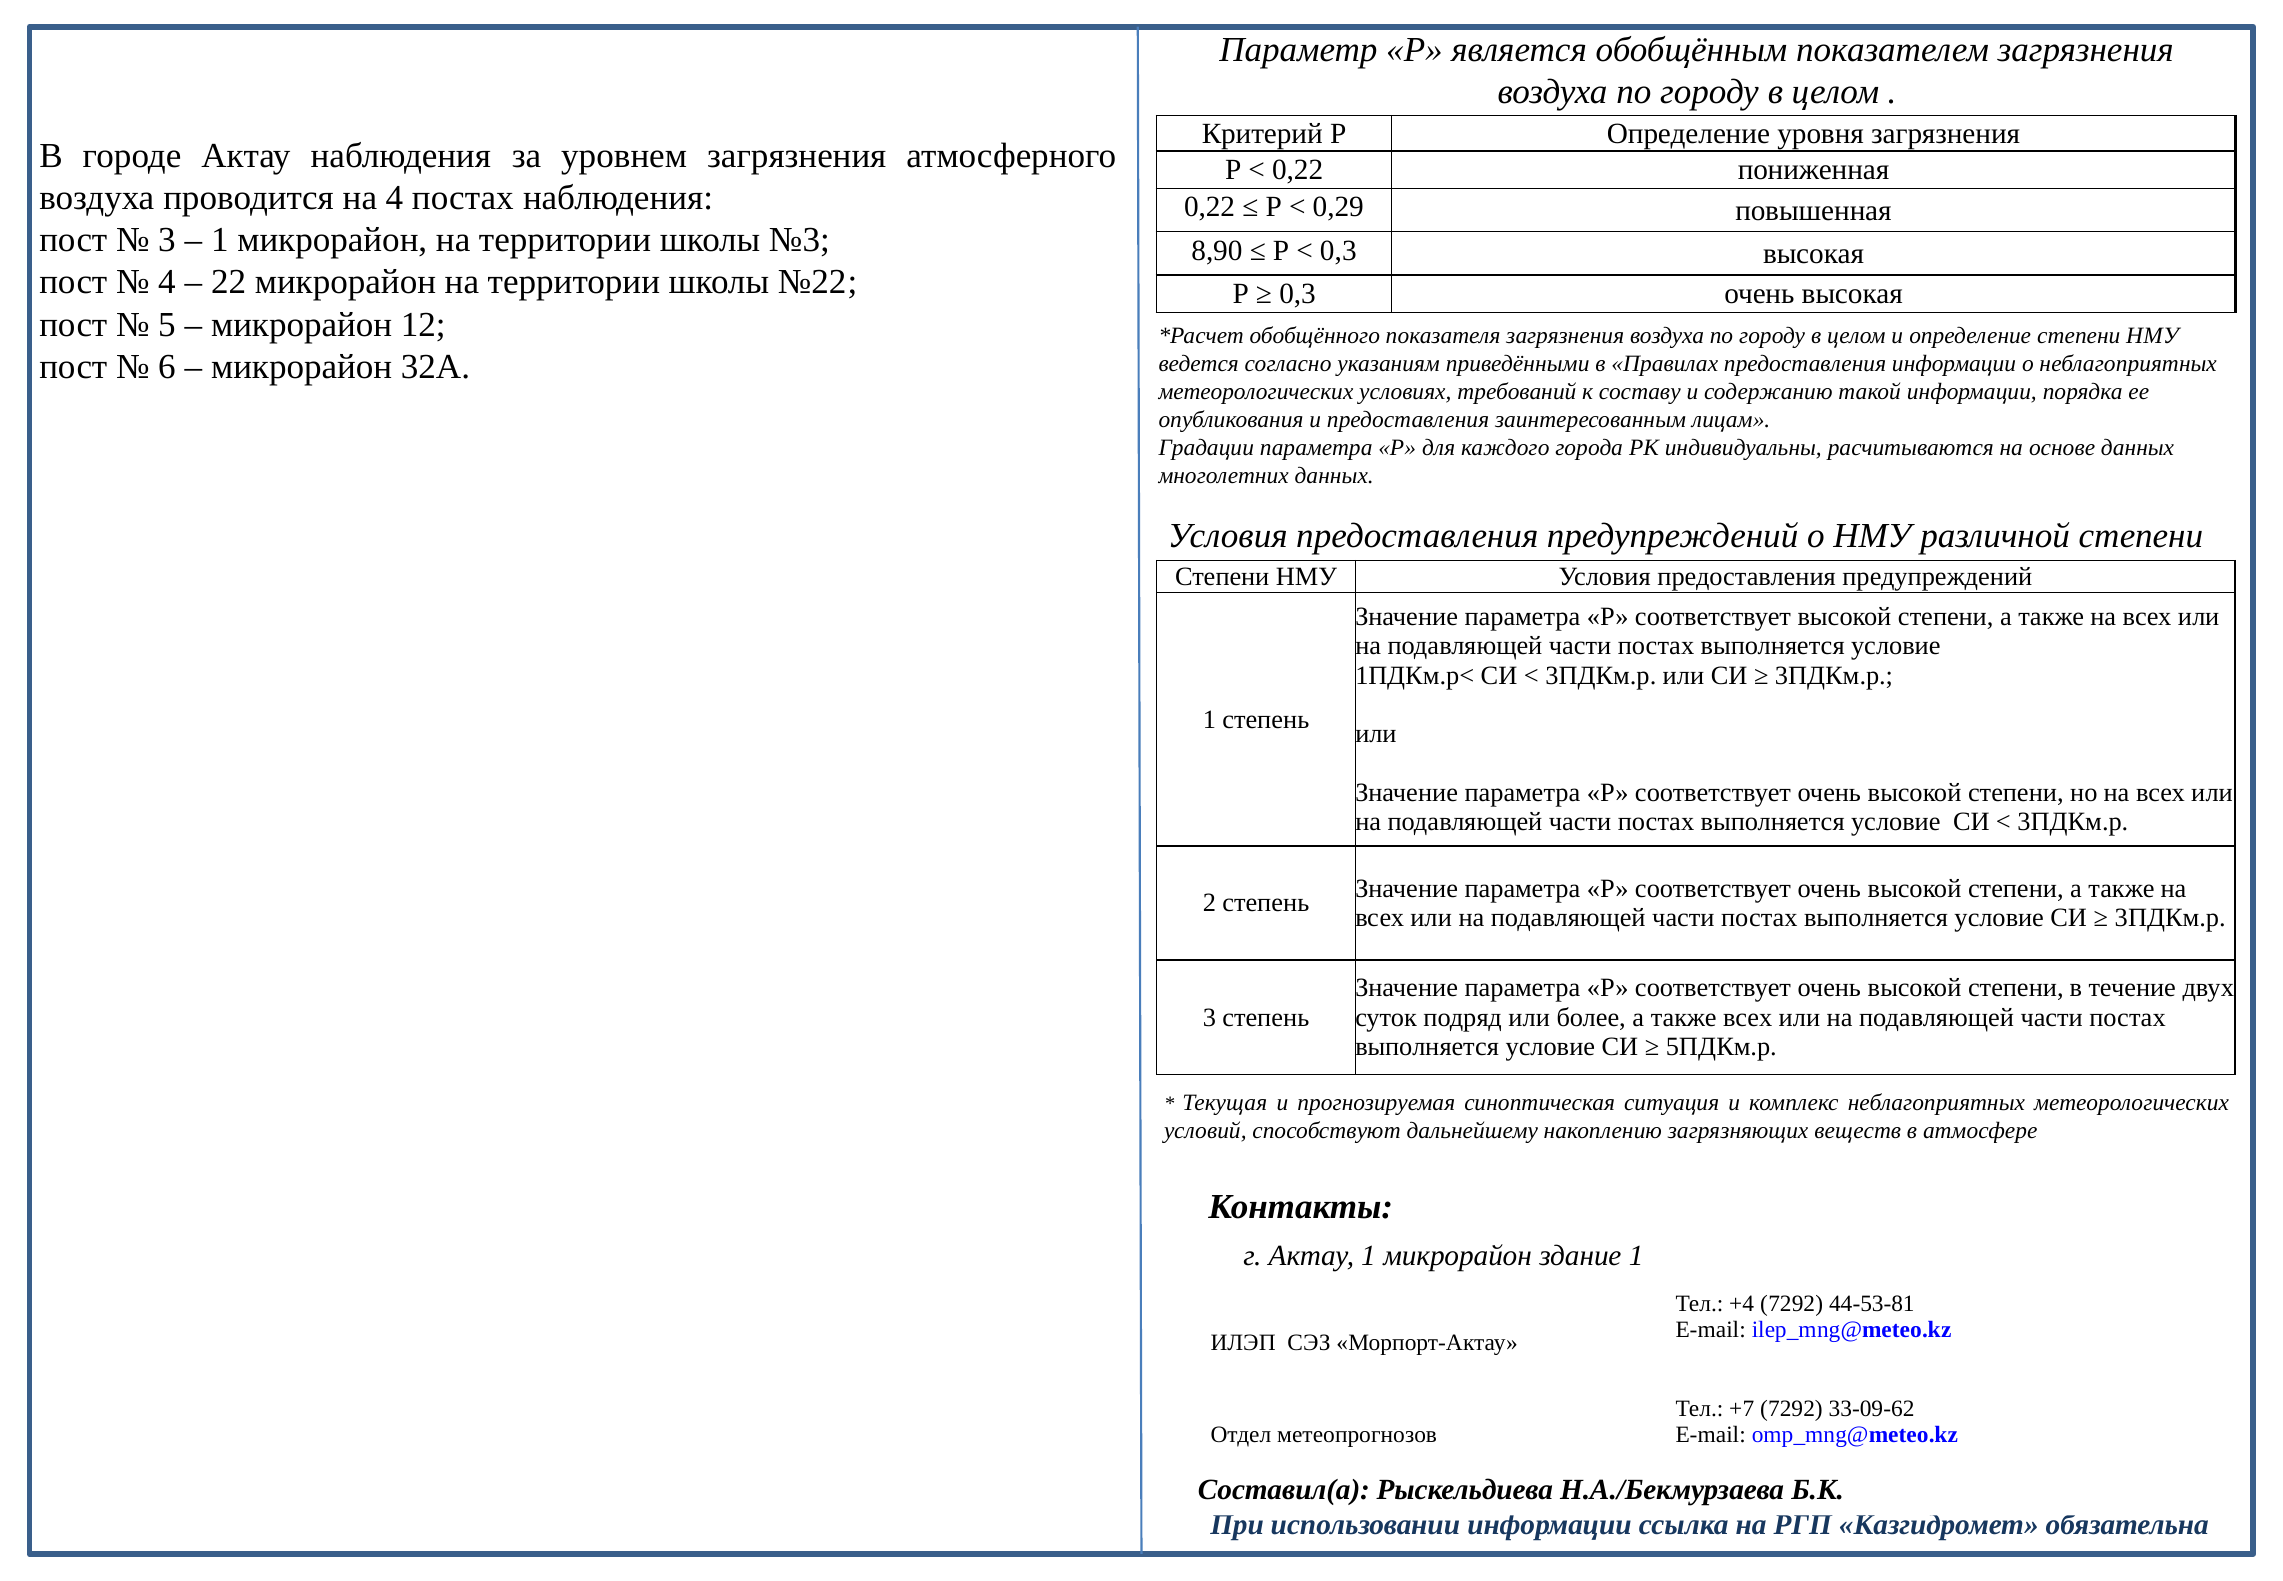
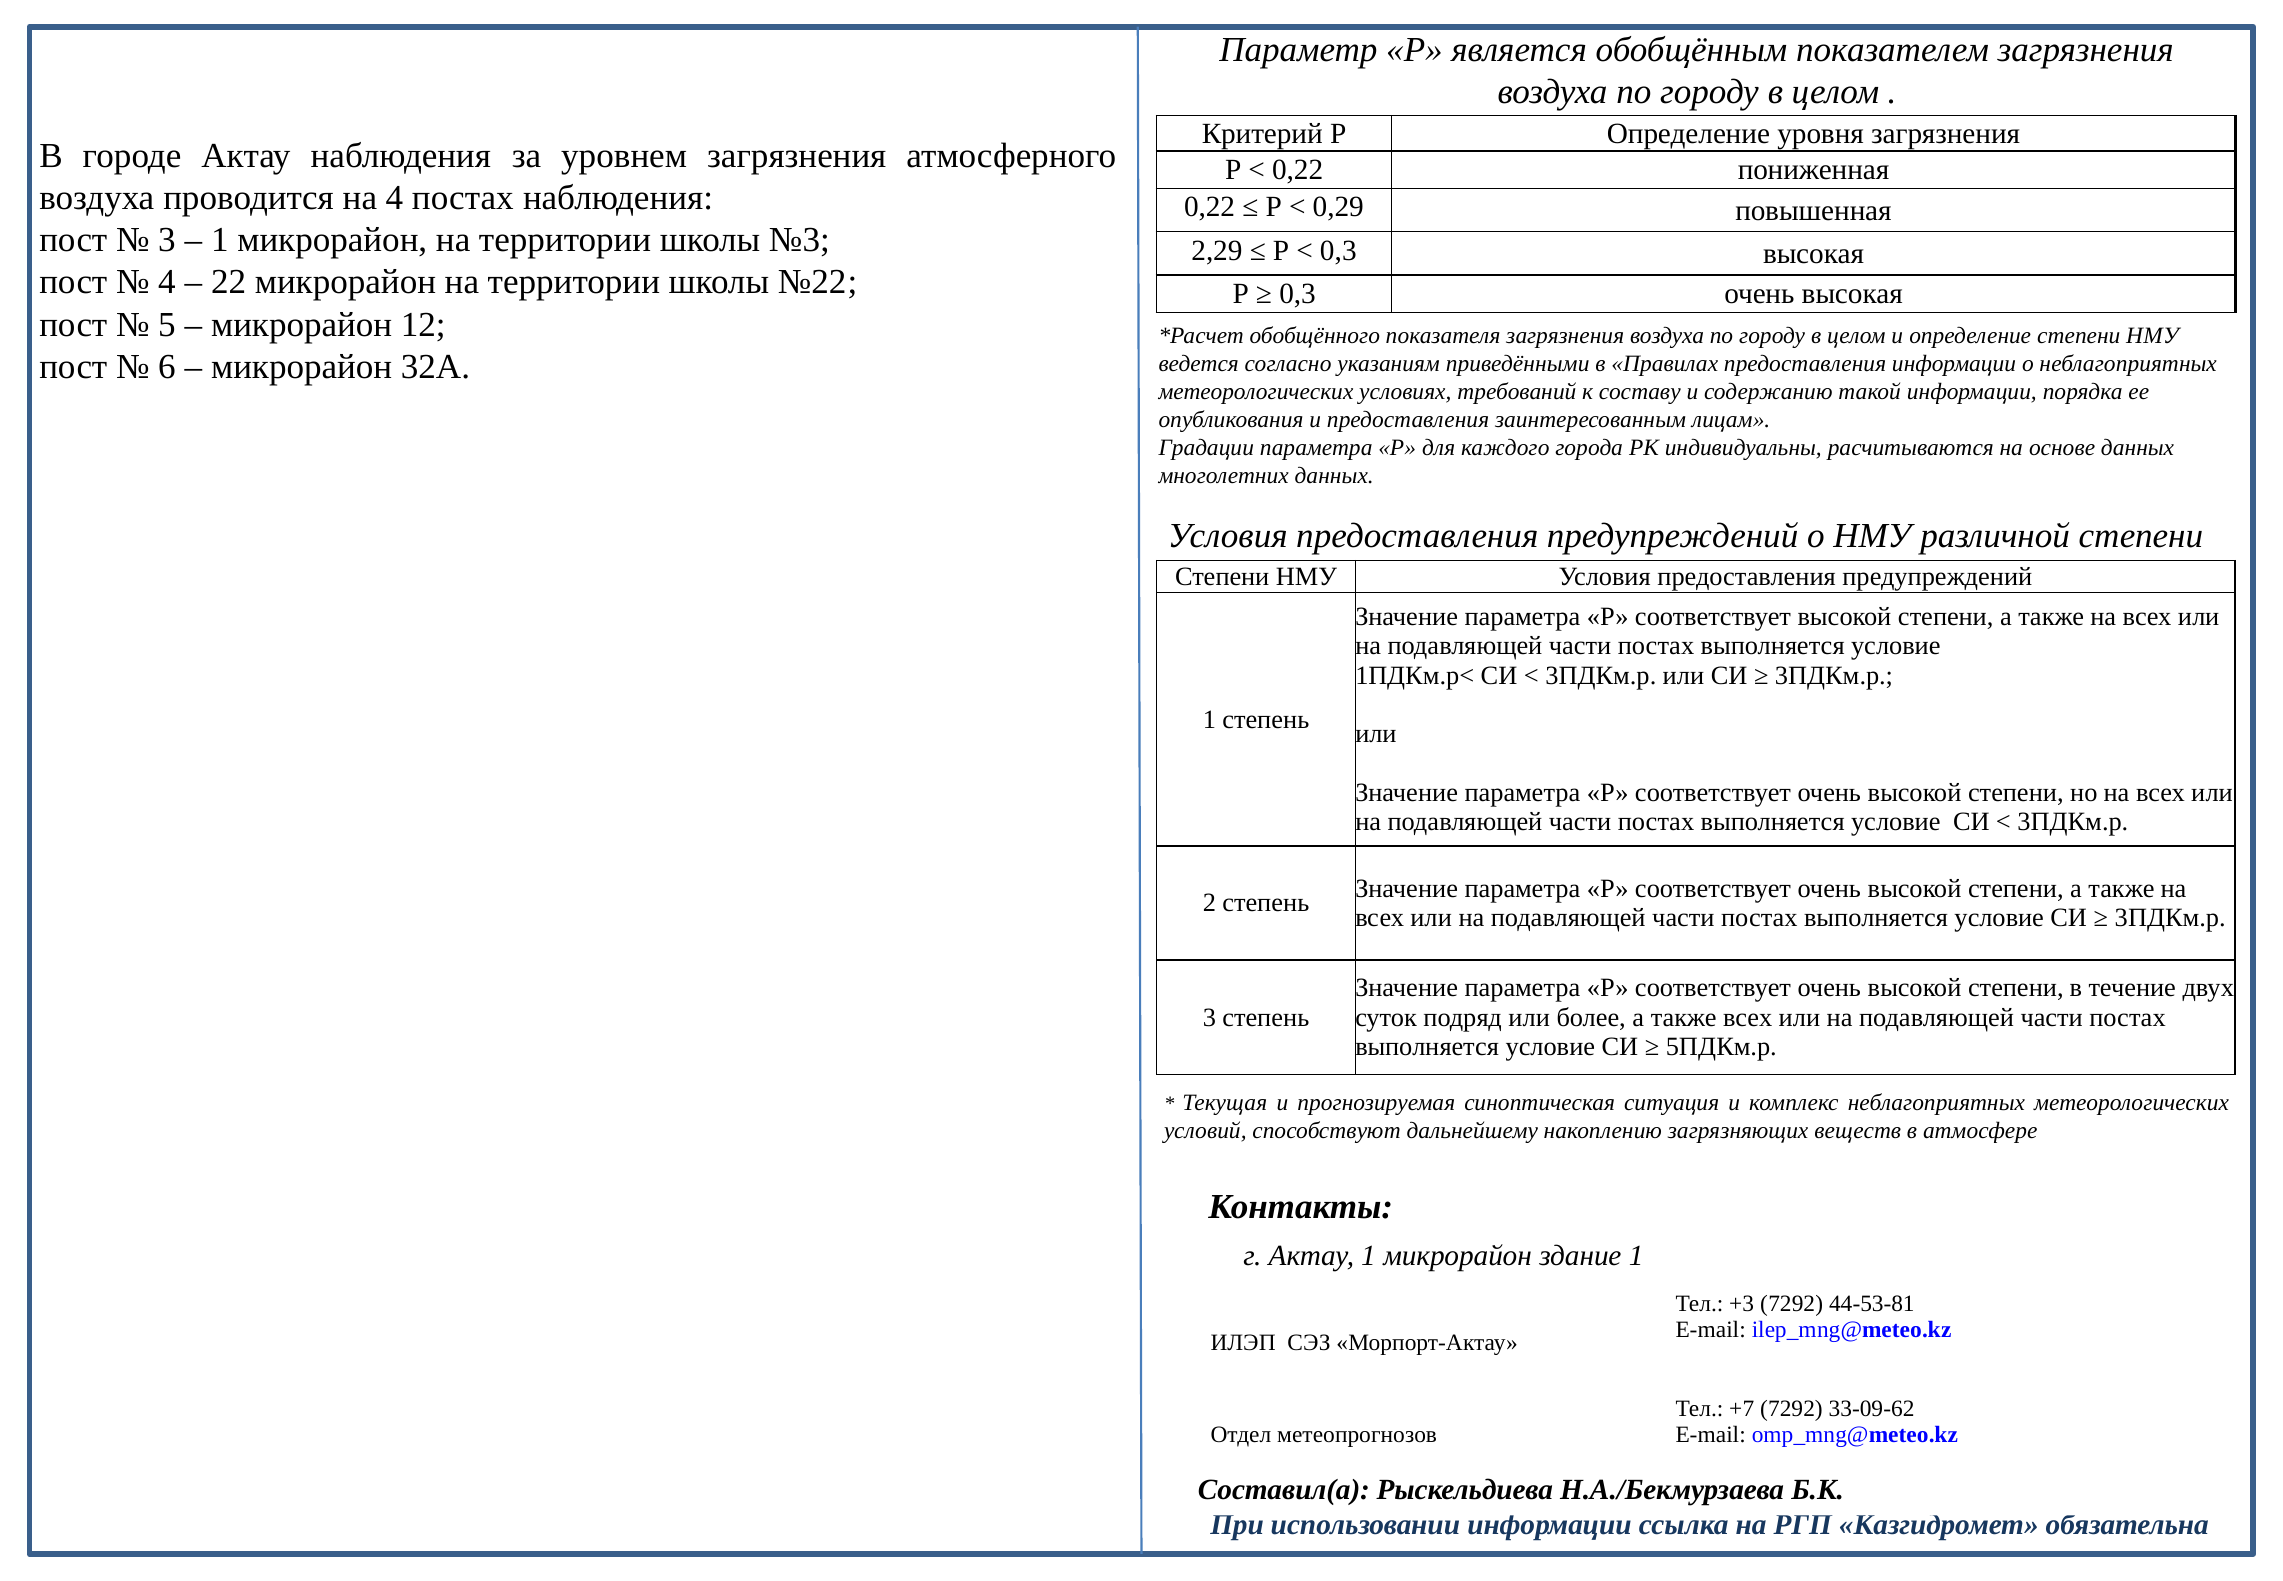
8,90: 8,90 -> 2,29 (1217, 250)
+4: +4 -> +3 (1742, 1303)
